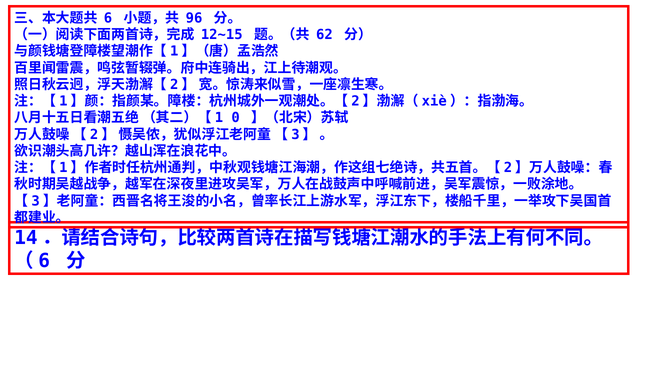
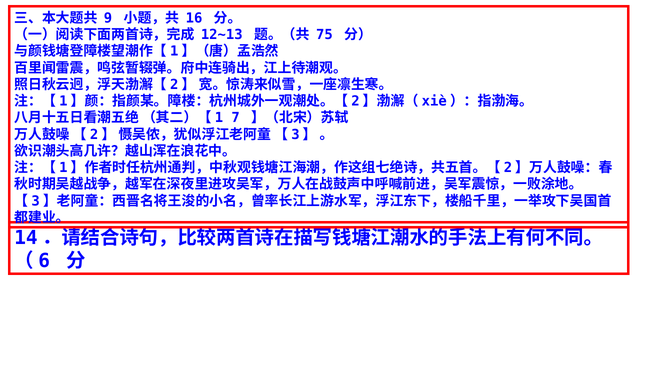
6: 6 -> 9 (108, 18)
96: 96 -> 16 (194, 18)
12~15: 12~15 -> 12~13 (222, 35)
62: 62 -> 75 (324, 35)
0: 0 -> 7 (236, 118)
